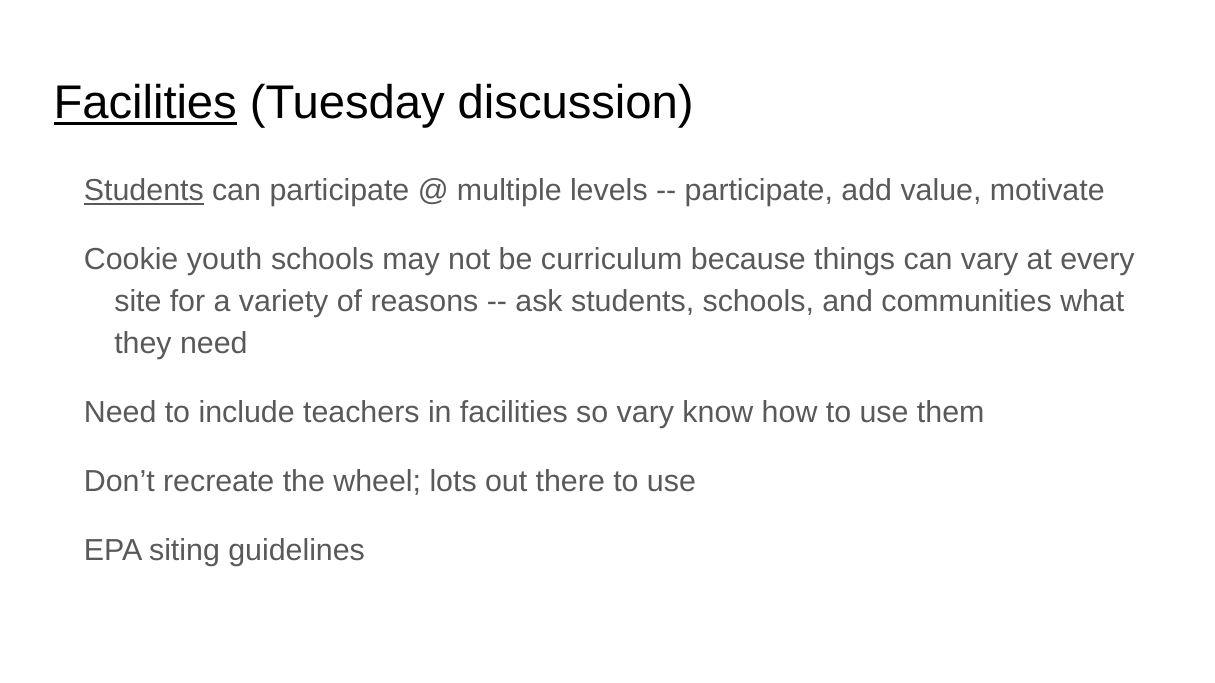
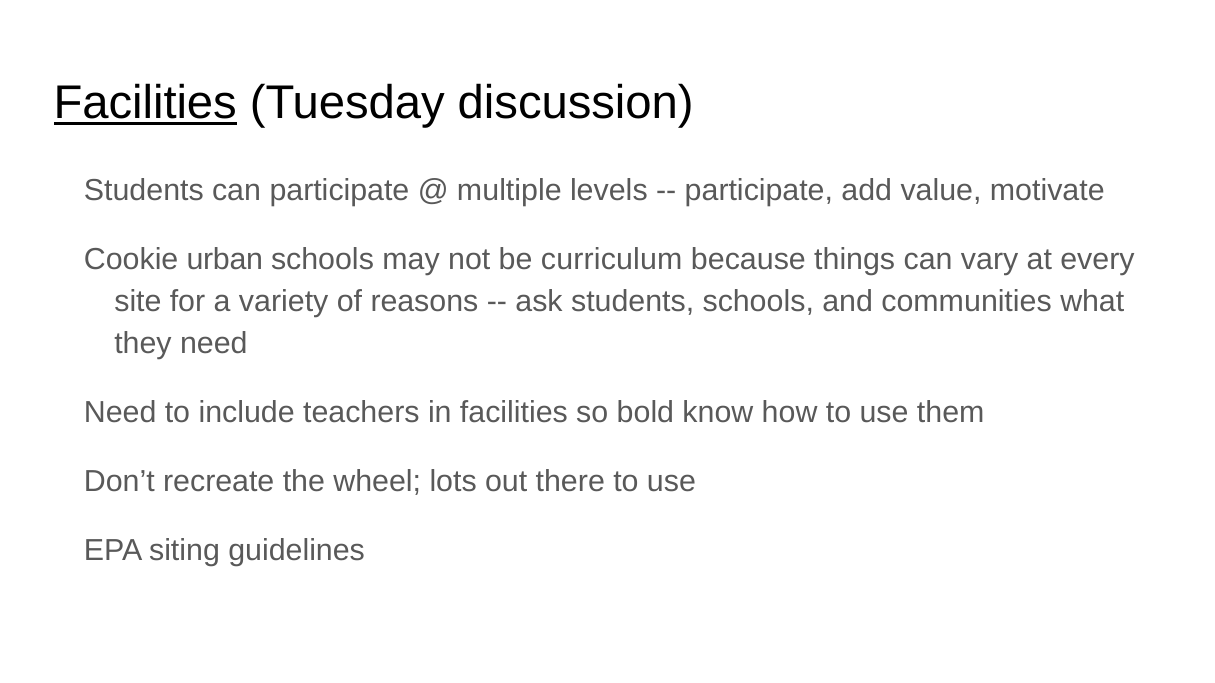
Students underline: present -> none (144, 191)
youth: youth -> urban (225, 260)
so vary: vary -> bold (645, 413)
